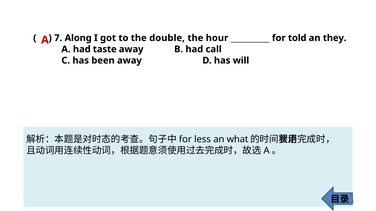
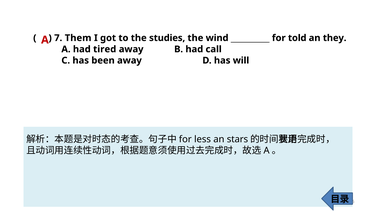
Along: Along -> Them (78, 38)
double: double -> studies (167, 38)
hour: hour -> wind (217, 38)
taste: taste -> tired (105, 49)
what: what -> stars (237, 140)
